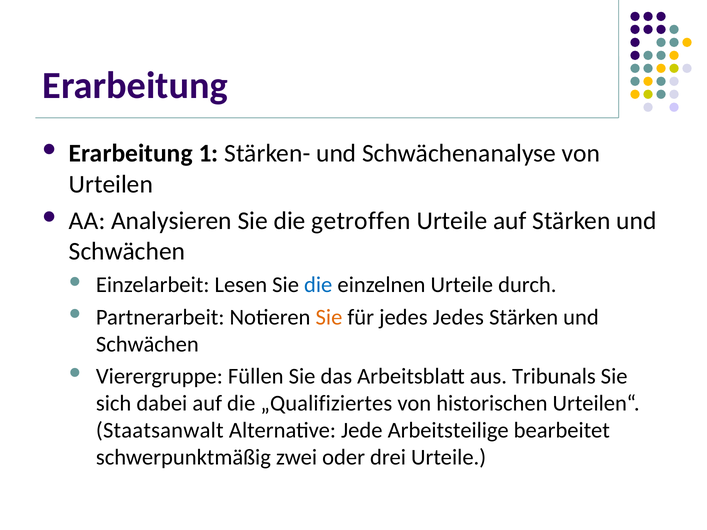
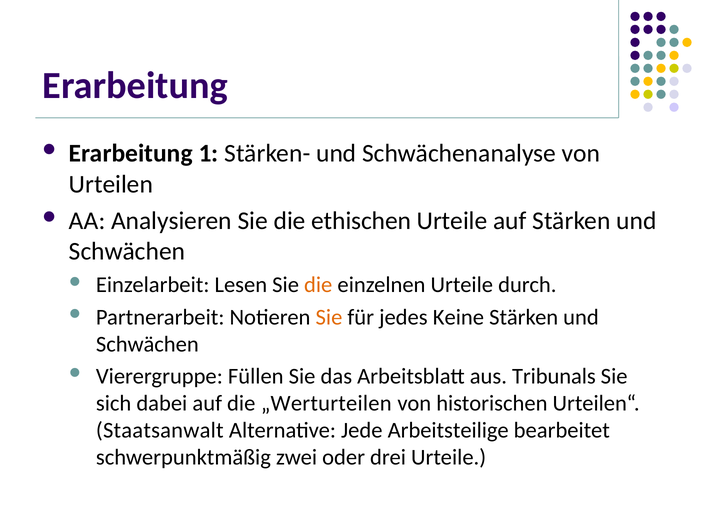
getroffen: getroffen -> ethischen (361, 221)
die colour: blue -> orange (318, 285)
jedes Jedes: Jedes -> Keine (458, 317)
„Qualifiziertes: „Qualifiziertes -> „Werturteilen (326, 404)
